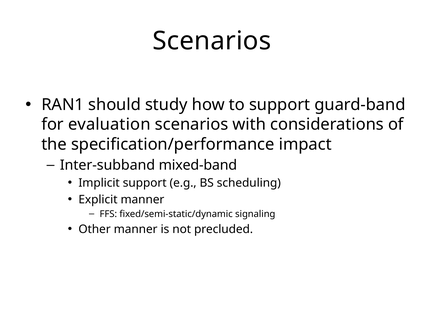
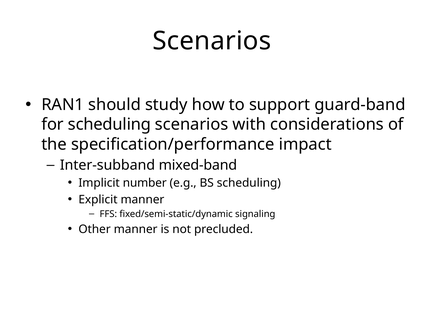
for evaluation: evaluation -> scheduling (109, 125)
Implicit support: support -> number (145, 183)
